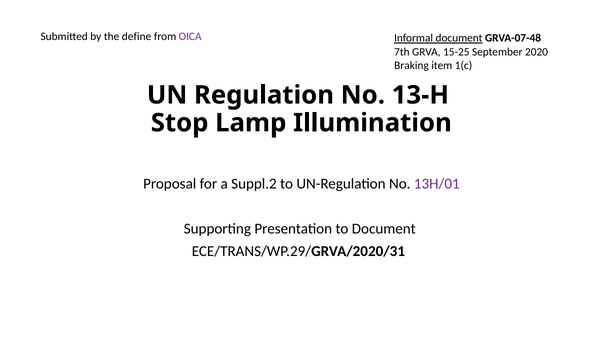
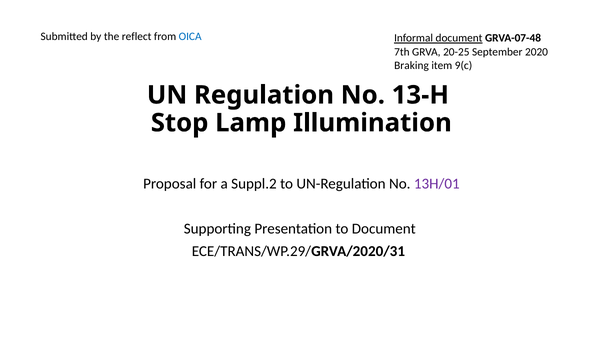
define: define -> reflect (137, 37)
OICA colour: purple -> blue (190, 37)
15-25: 15-25 -> 20-25 (456, 52)
1(c: 1(c -> 9(c (464, 65)
